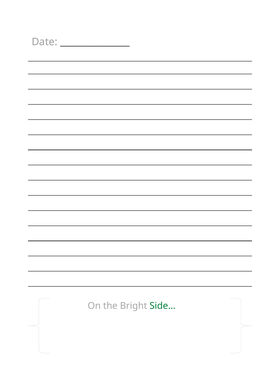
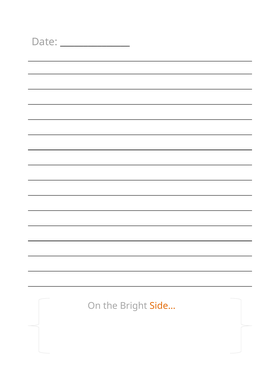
Side… colour: green -> orange (163, 305)
